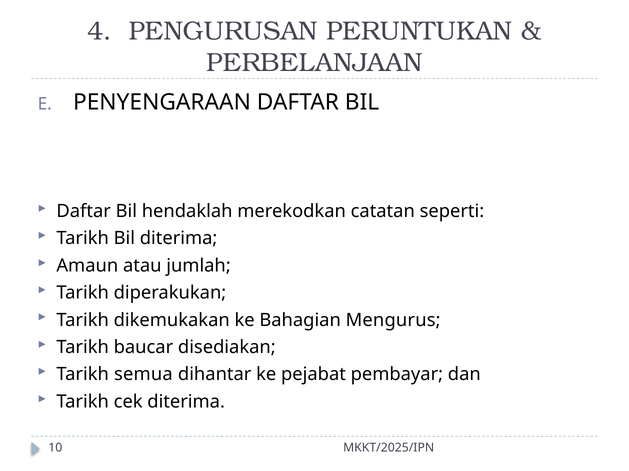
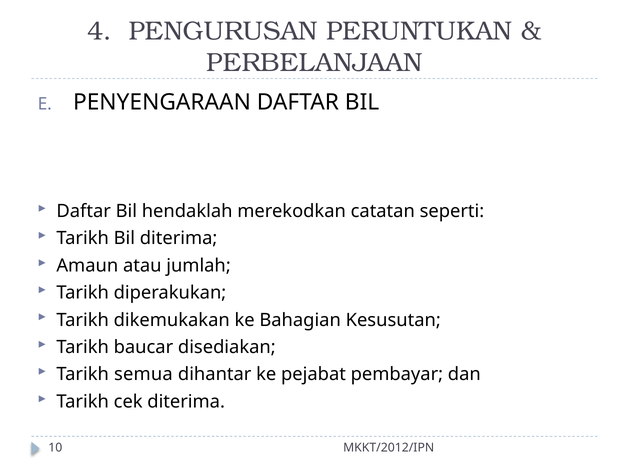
Mengurus: Mengurus -> Kesusutan (393, 320)
MKKT/2025/IPN: MKKT/2025/IPN -> MKKT/2012/IPN (389, 449)
